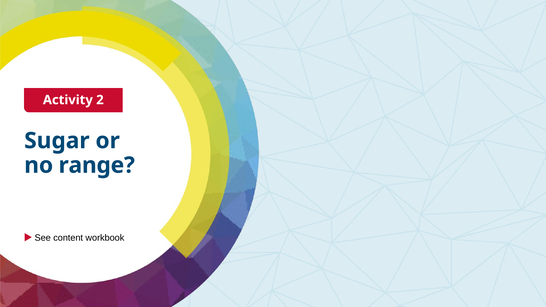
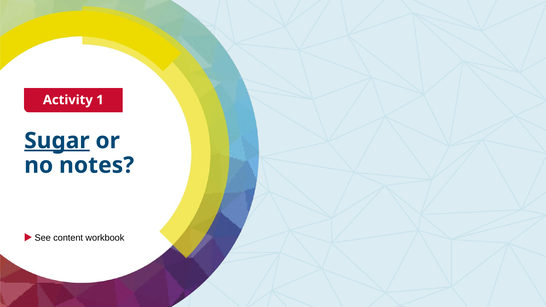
2: 2 -> 1 (100, 100)
Sugar underline: none -> present (57, 141)
range: range -> notes (97, 165)
